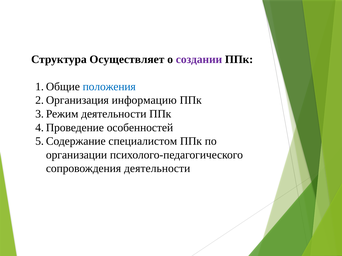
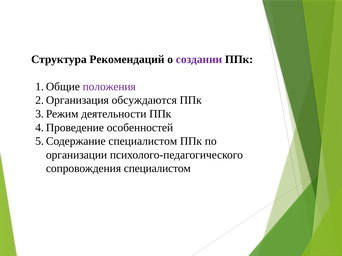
Осуществляет: Осуществляет -> Рекомендаций (127, 59)
положения colour: blue -> purple (109, 87)
информацию: информацию -> обсуждаются (144, 100)
сопровождения деятельности: деятельности -> специалистом (157, 169)
